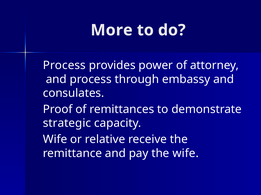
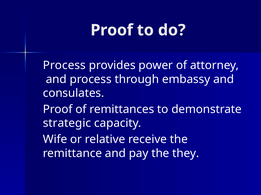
More: More -> Proof (112, 30)
the wife: wife -> they (186, 154)
